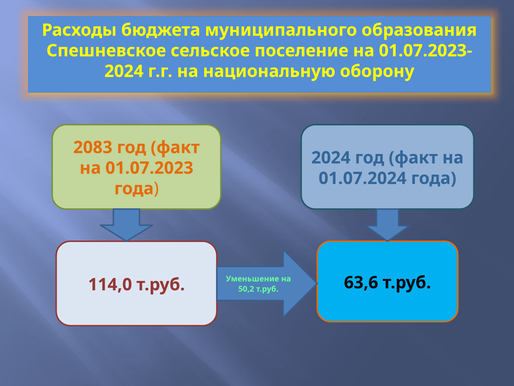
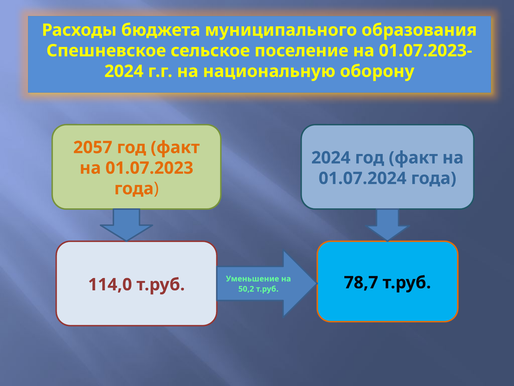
2083: 2083 -> 2057 (93, 147)
63,6: 63,6 -> 78,7 (361, 282)
